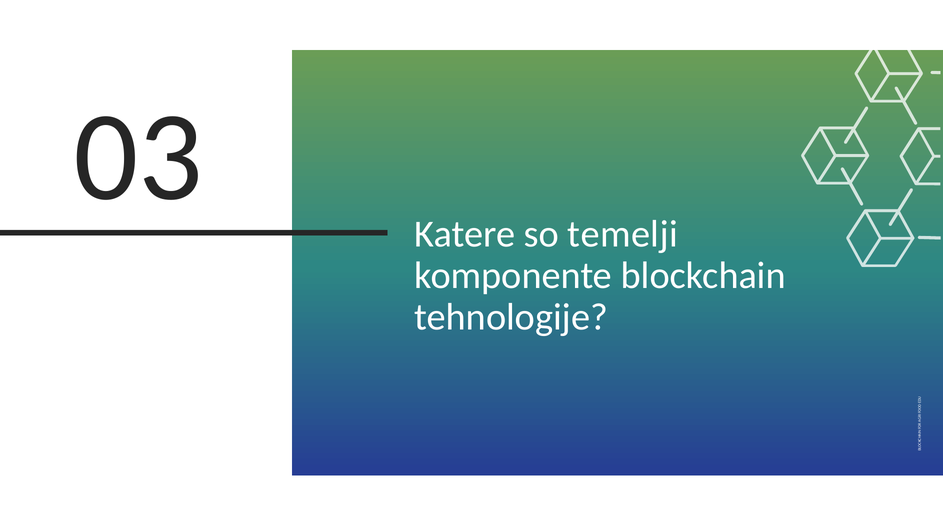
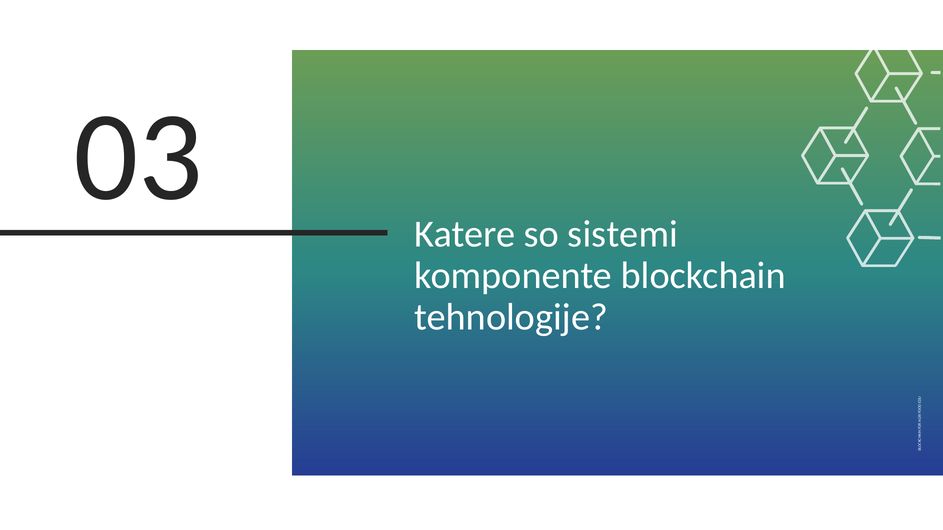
temelji: temelji -> sistemi (623, 235)
